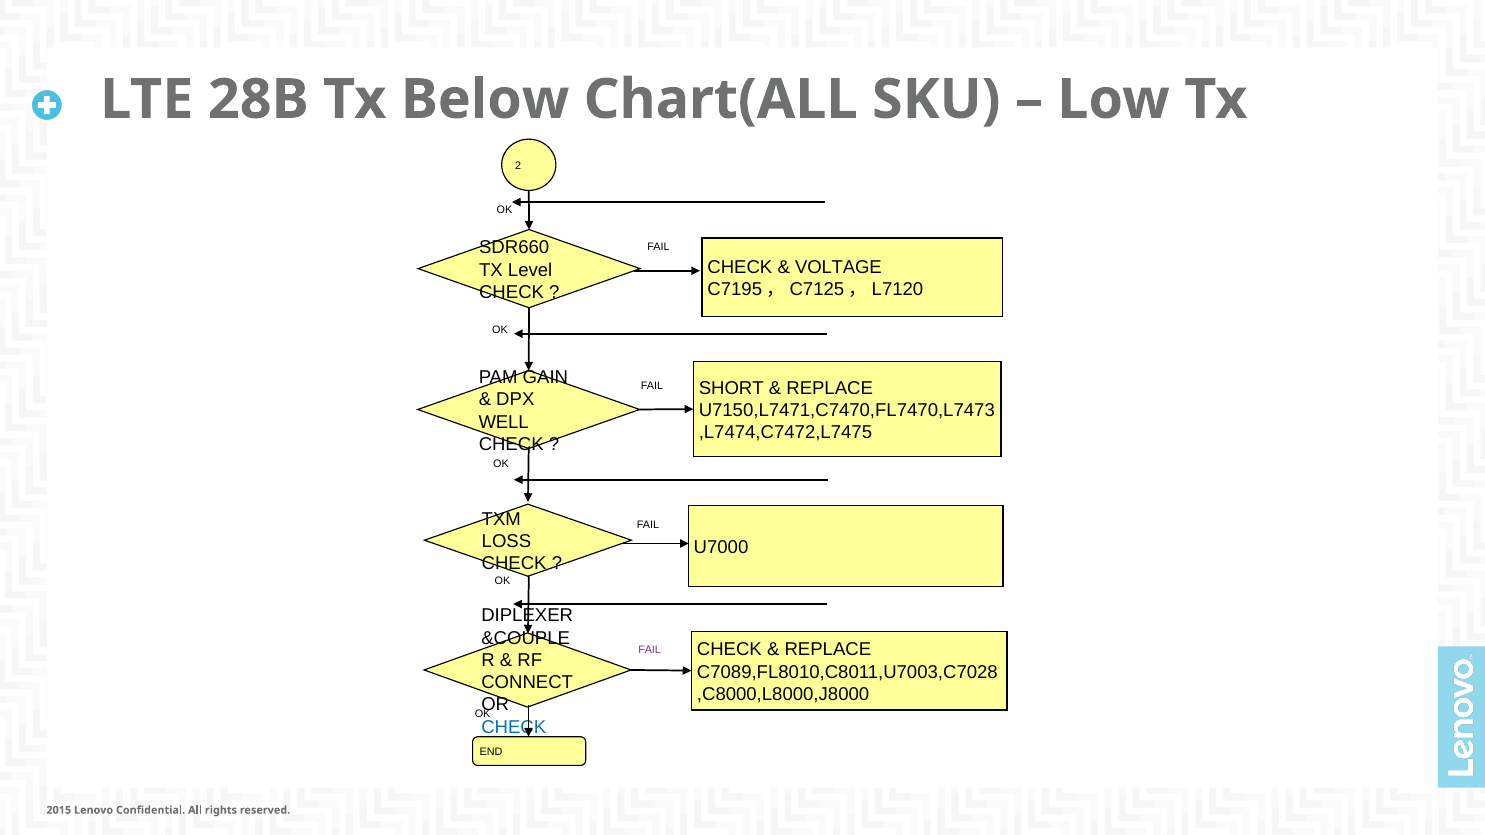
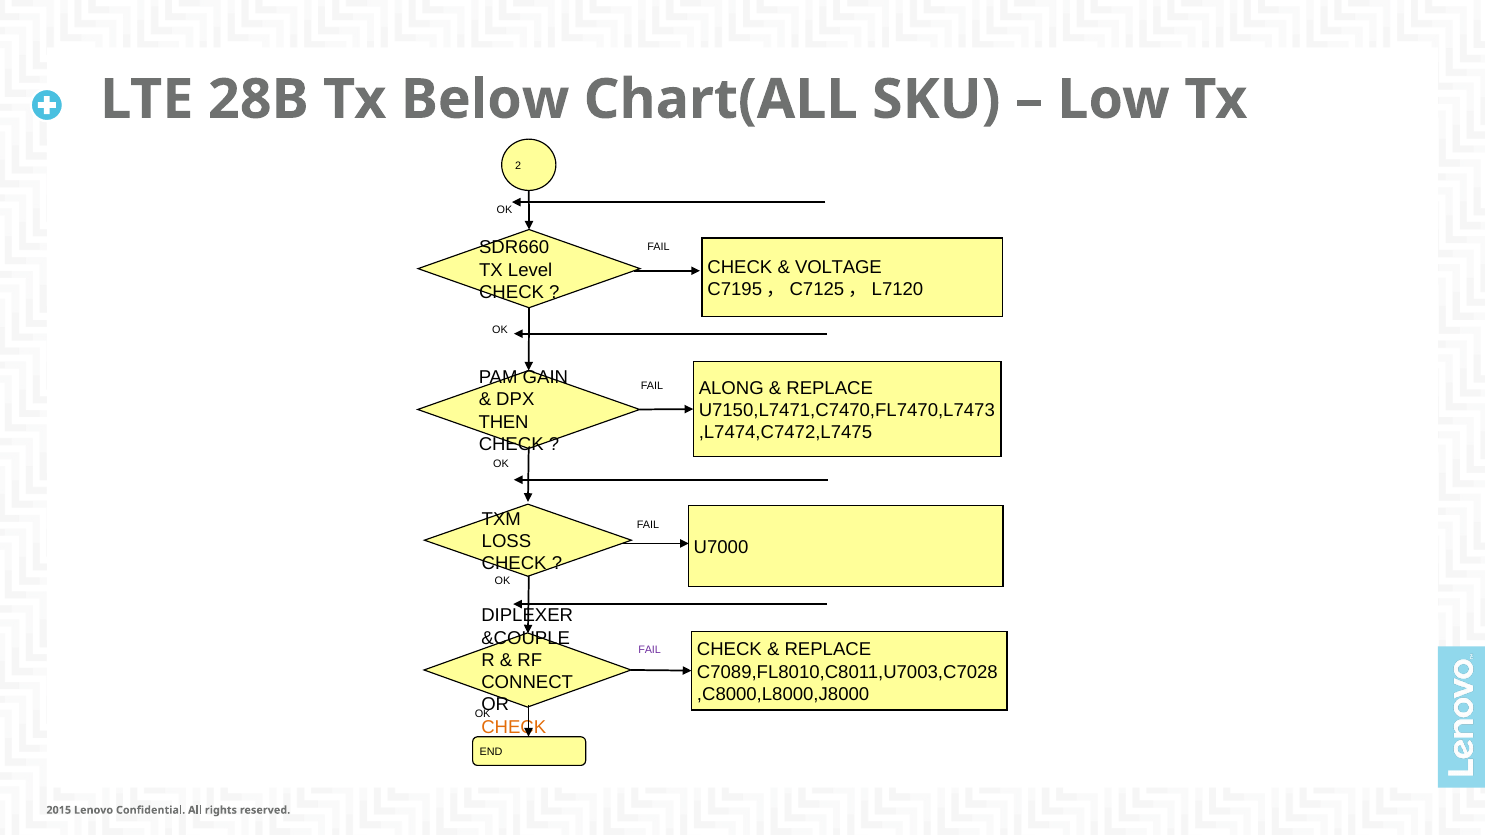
SHORT: SHORT -> ALONG (731, 388)
WELL: WELL -> THEN (504, 422)
CHECK colour: blue -> orange (514, 727)
